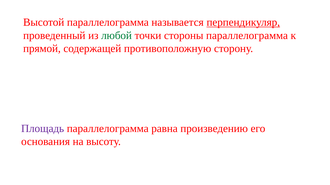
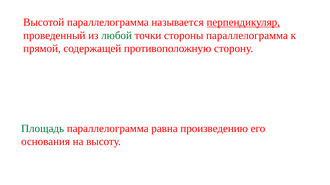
Площадь colour: purple -> green (43, 129)
